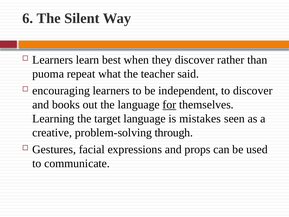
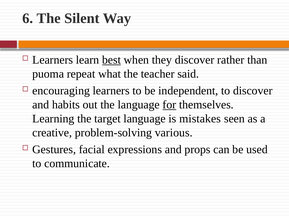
best underline: none -> present (111, 60)
books: books -> habits (66, 105)
through: through -> various (174, 133)
